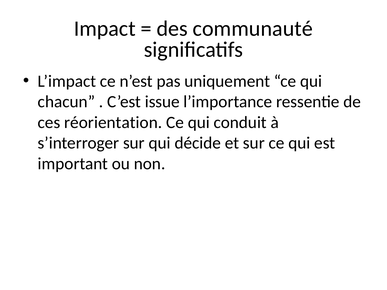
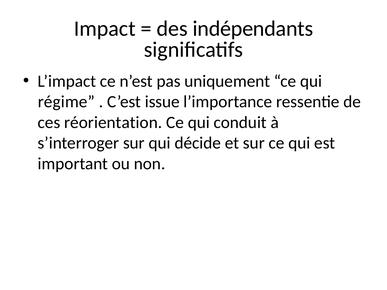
communauté: communauté -> indépendants (253, 29)
chacun: chacun -> régime (66, 102)
